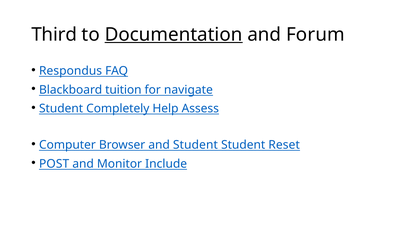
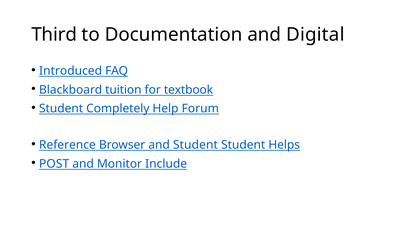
Documentation underline: present -> none (174, 35)
Forum: Forum -> Digital (315, 35)
Respondus: Respondus -> Introduced (71, 71)
navigate: navigate -> textbook (189, 90)
Assess: Assess -> Forum (200, 109)
Computer: Computer -> Reference (67, 145)
Reset: Reset -> Helps (284, 145)
